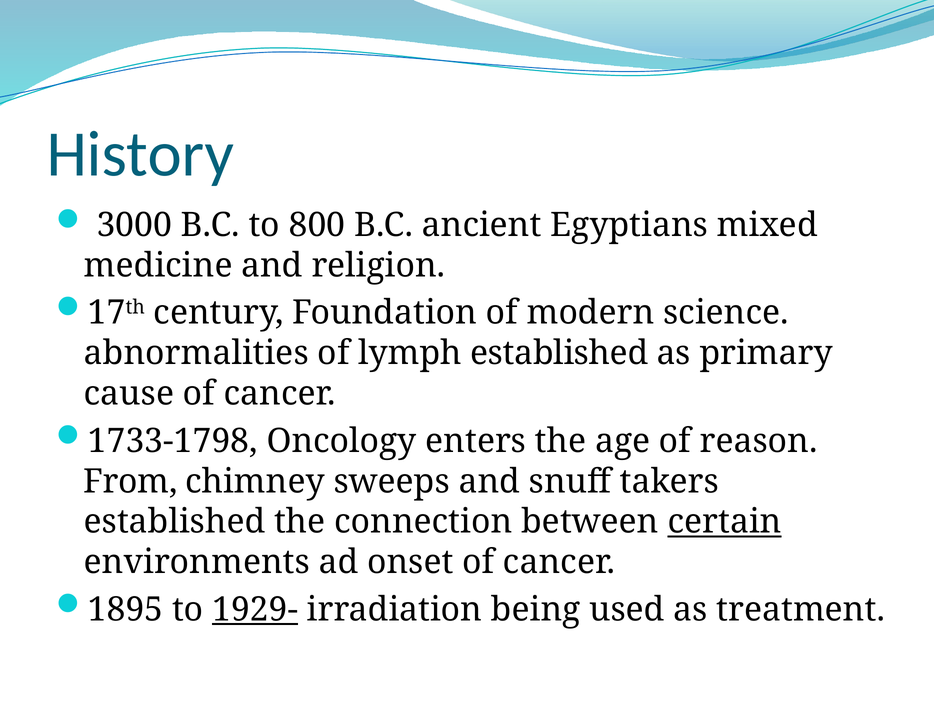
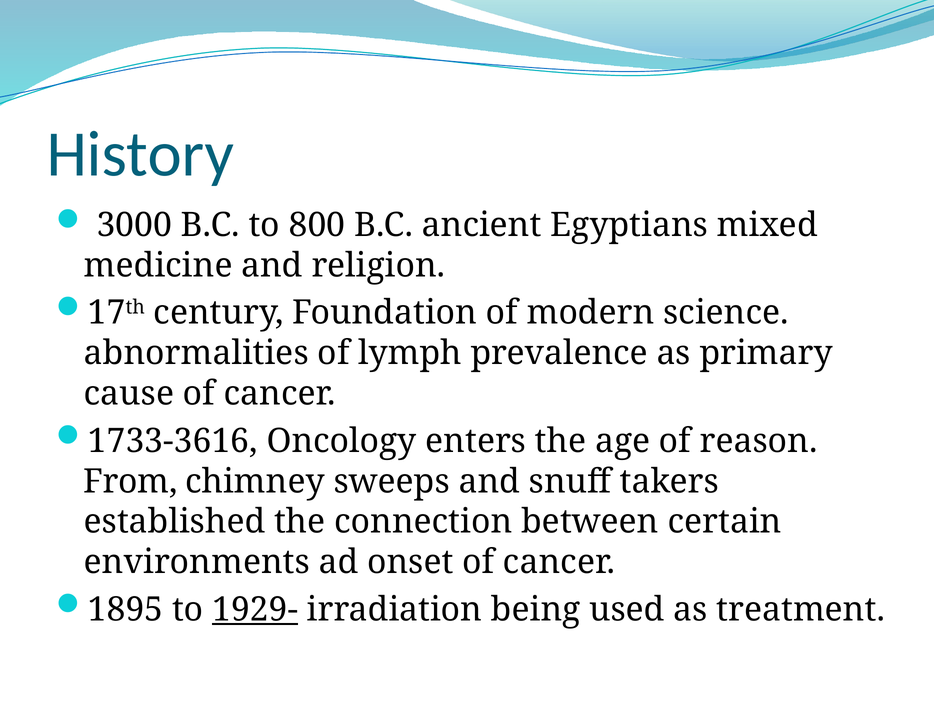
lymph established: established -> prevalence (559, 353)
1733-1798: 1733-1798 -> 1733-3616 (173, 441)
certain underline: present -> none (725, 521)
